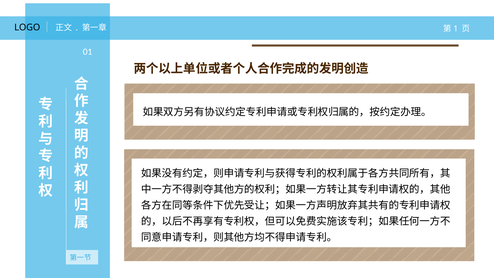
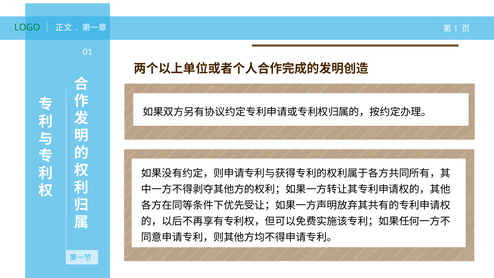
LOGO colour: black -> green (27, 27)
